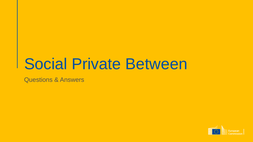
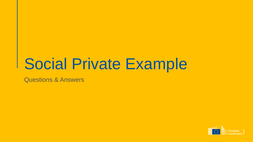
Between: Between -> Example (156, 64)
